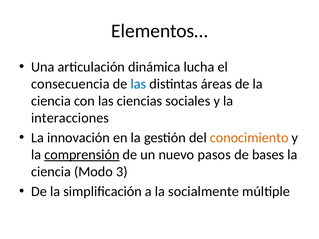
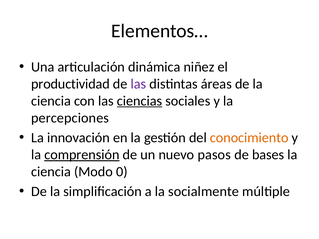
lucha: lucha -> niñez (199, 67)
consecuencia: consecuencia -> productividad (70, 84)
las colour: blue -> purple (138, 84)
ciencias underline: none -> present (140, 101)
interacciones: interacciones -> percepciones (70, 118)
3: 3 -> 0 (122, 172)
